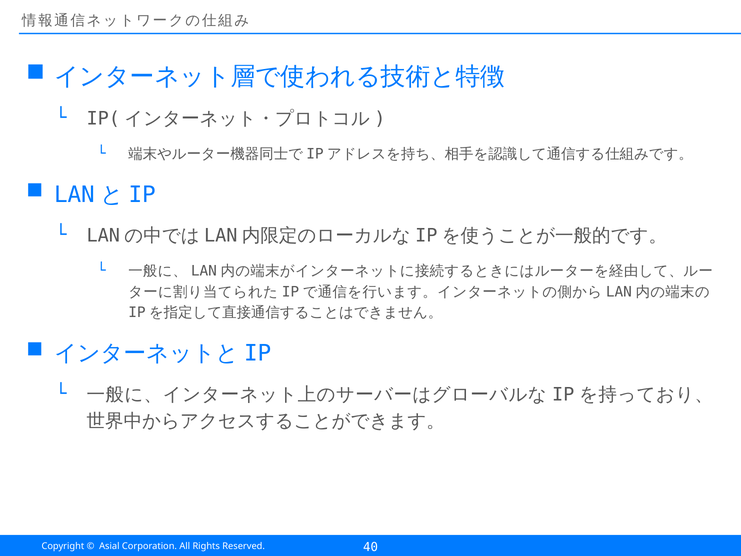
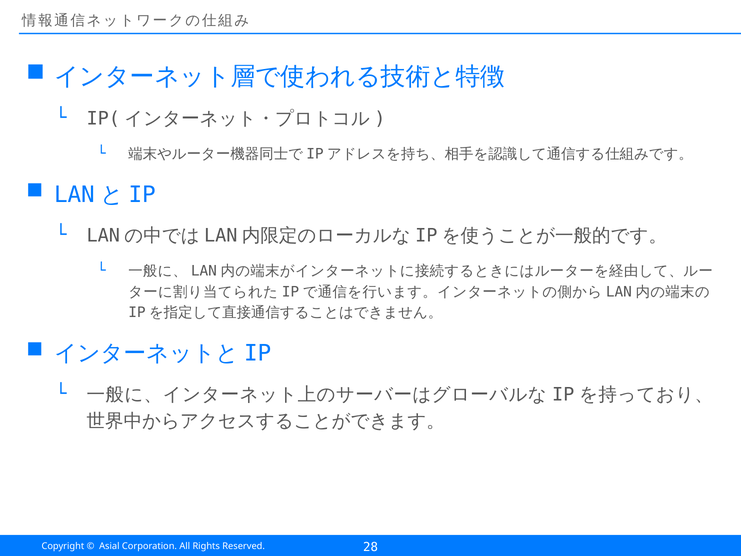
40: 40 -> 28 (371, 547)
